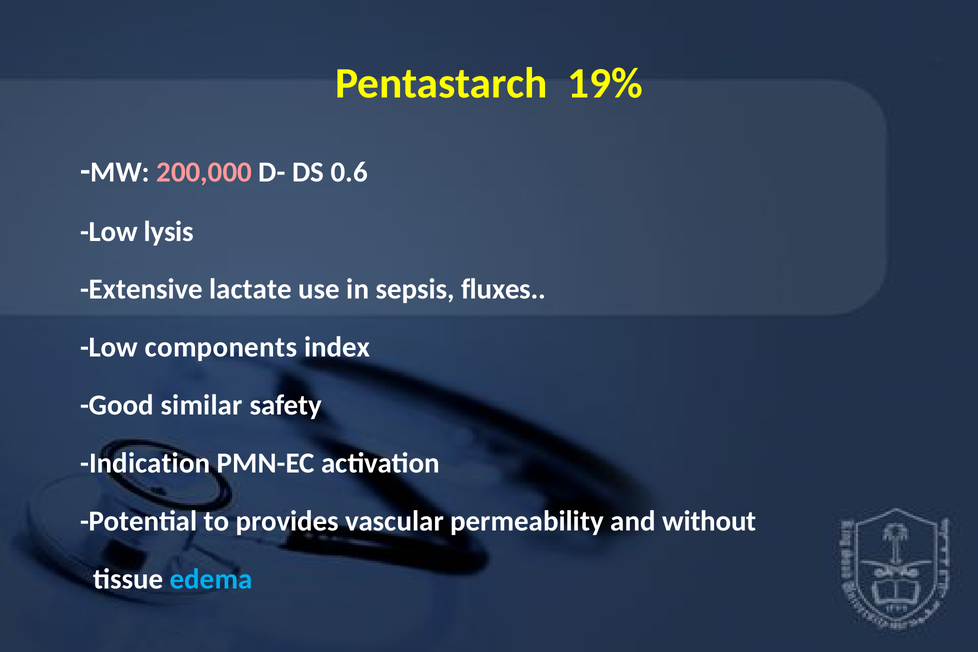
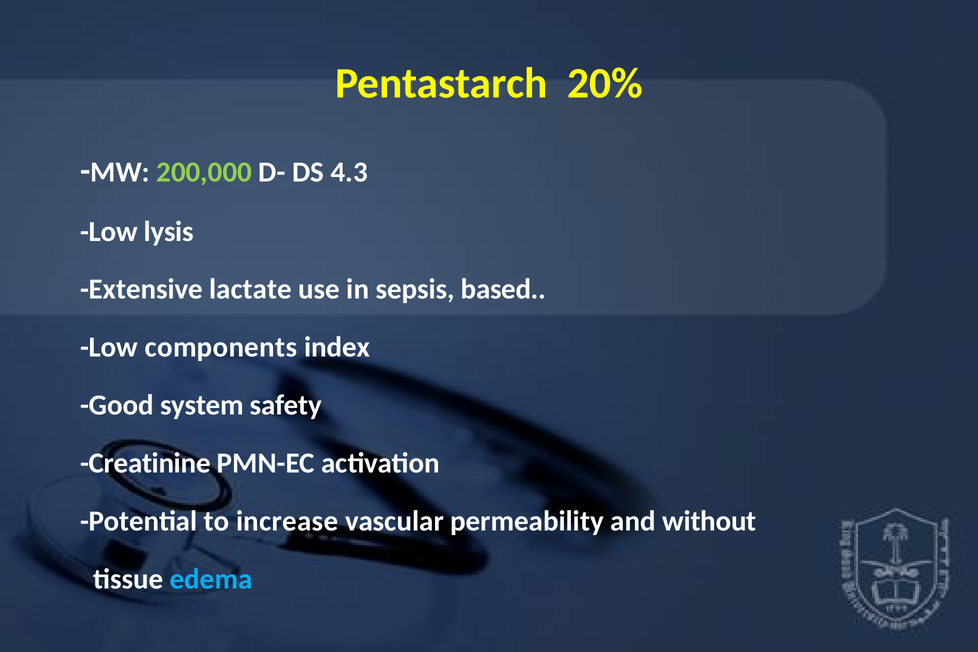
19%: 19% -> 20% (605, 83)
200,000 colour: pink -> light green (204, 172)
0.6: 0.6 -> 4.3 (349, 172)
fluxes: fluxes -> based (503, 289)
similar: similar -> system (202, 405)
Indication: Indication -> Creatinine (145, 463)
provides: provides -> increase (287, 521)
